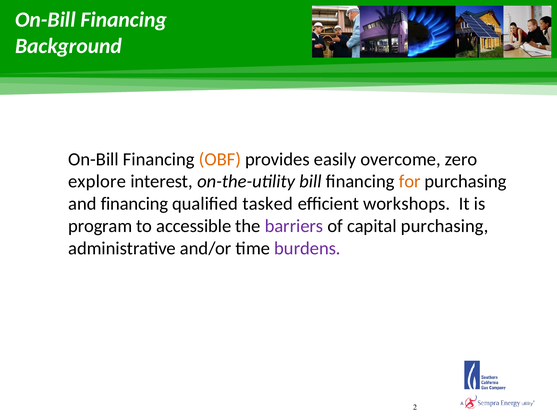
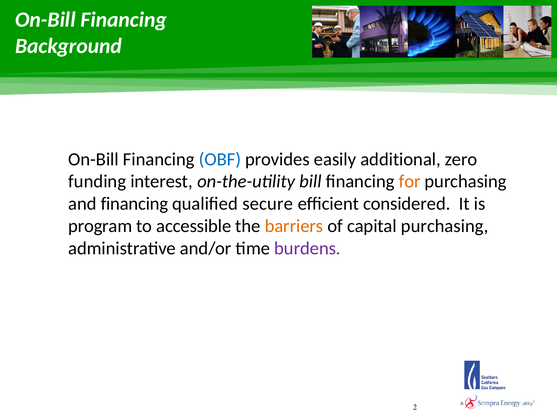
OBF colour: orange -> blue (220, 159)
overcome: overcome -> additional (401, 159)
explore: explore -> funding (97, 181)
tasked: tasked -> secure (268, 204)
workshops: workshops -> considered (407, 204)
barriers colour: purple -> orange (294, 226)
